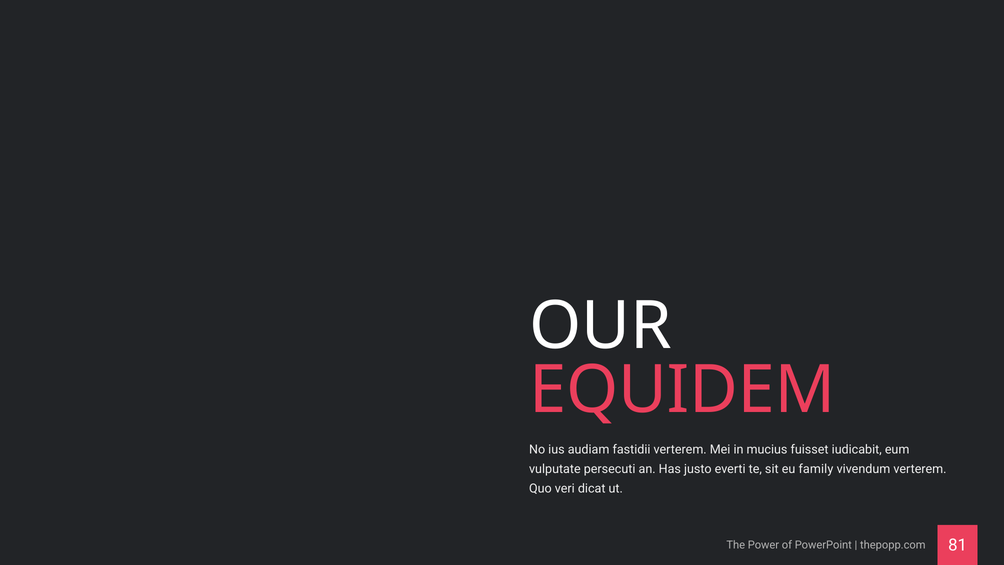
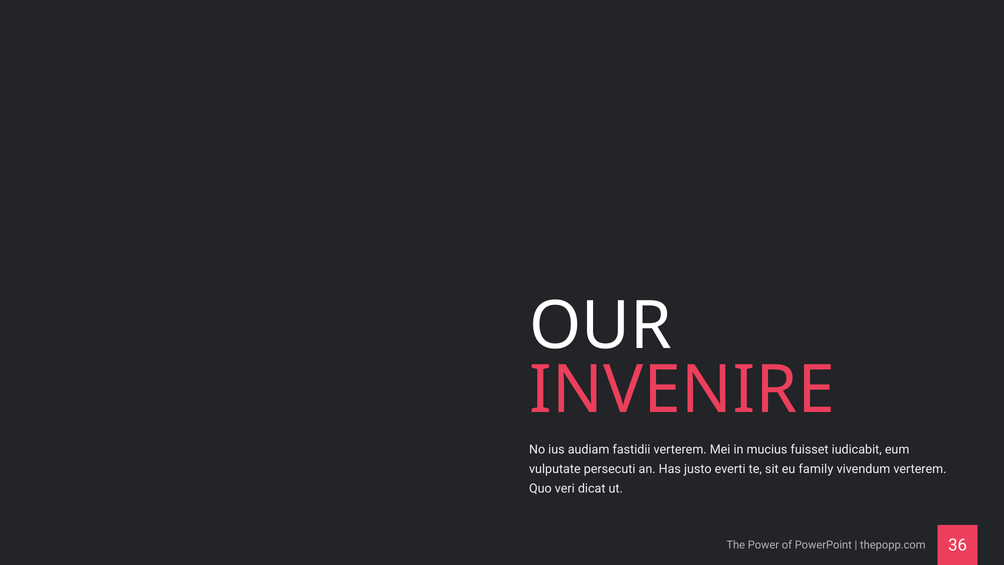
EQUIDEM: EQUIDEM -> INVENIRE (682, 390)
81: 81 -> 36 (958, 545)
